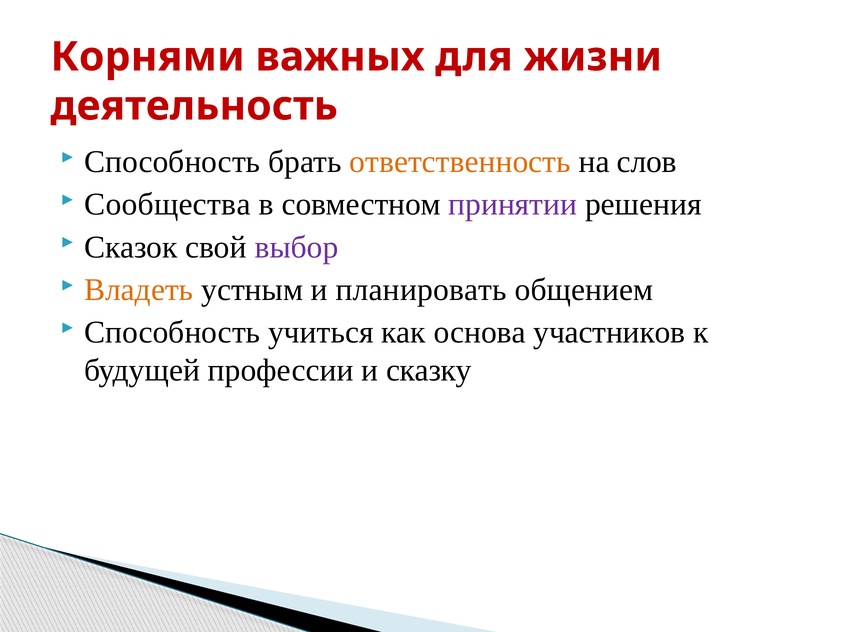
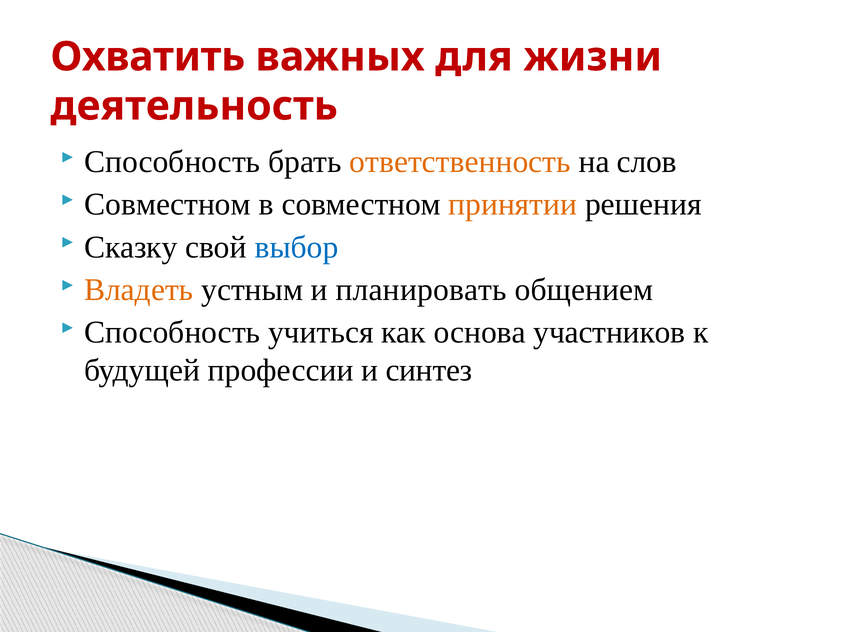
Корнями: Корнями -> Охватить (148, 57)
Сообщества: Сообщества -> Совместном (167, 205)
принятии colour: purple -> orange (513, 205)
Сказок: Сказок -> Сказку (131, 247)
выбор colour: purple -> blue (296, 247)
сказку: сказку -> синтез (429, 370)
